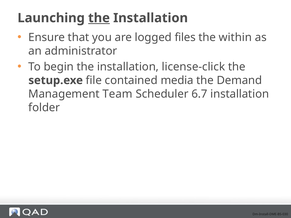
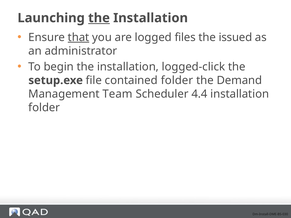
that underline: none -> present (79, 37)
within: within -> issued (235, 37)
license-click: license-click -> logged-click (193, 67)
contained media: media -> folder (177, 80)
6.7: 6.7 -> 4.4 (199, 94)
